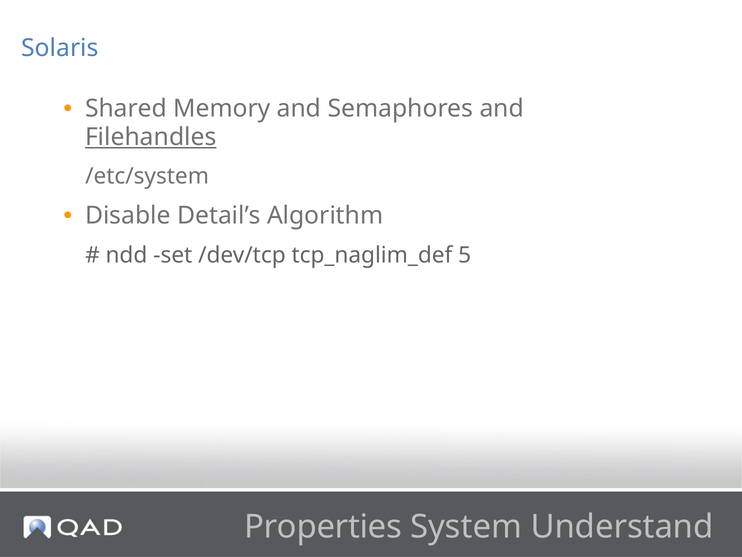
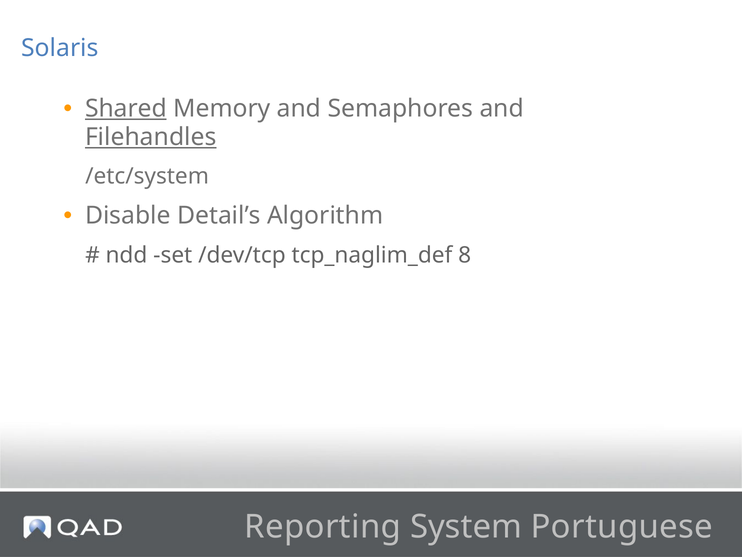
Shared underline: none -> present (126, 109)
5: 5 -> 8 (465, 255)
Properties: Properties -> Reporting (323, 526)
Understand: Understand -> Portuguese (622, 526)
